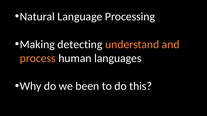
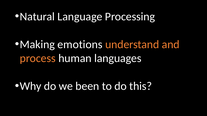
detecting: detecting -> emotions (80, 45)
